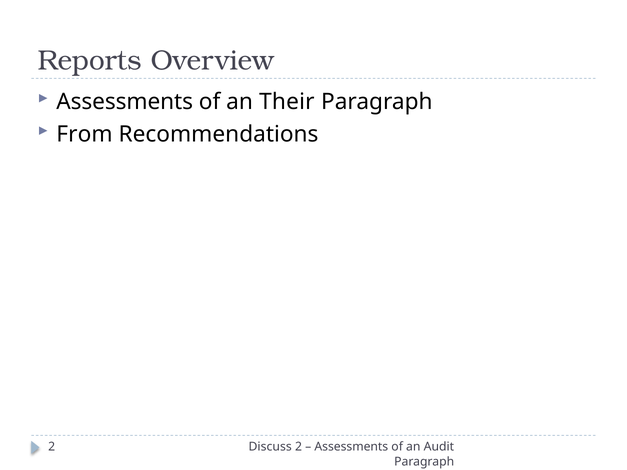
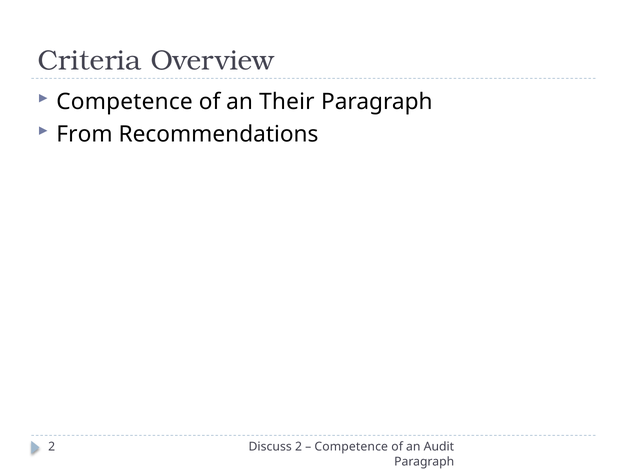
Reports: Reports -> Criteria (90, 60)
Assessments: Assessments -> Competence (125, 102)
Assessments: Assessments -> Competence (351, 447)
